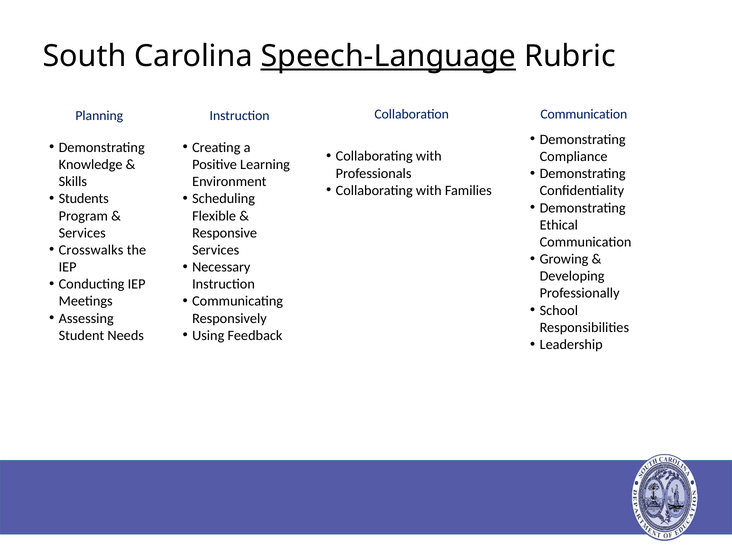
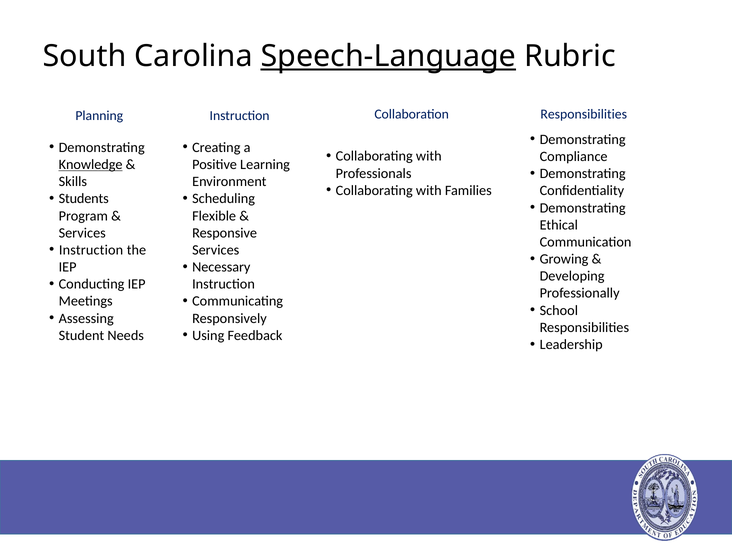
Communication: Communication -> Responsibilities (584, 114)
Knowledge underline: none -> present (91, 165)
Crosswalks: Crosswalks -> Instruction (91, 250)
